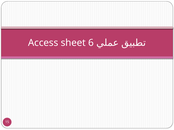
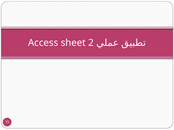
6: 6 -> 2 (91, 43)
